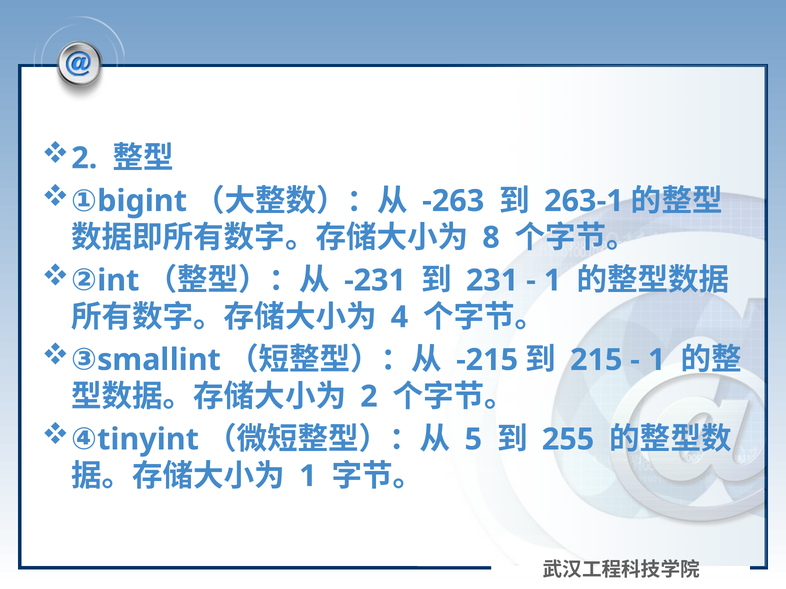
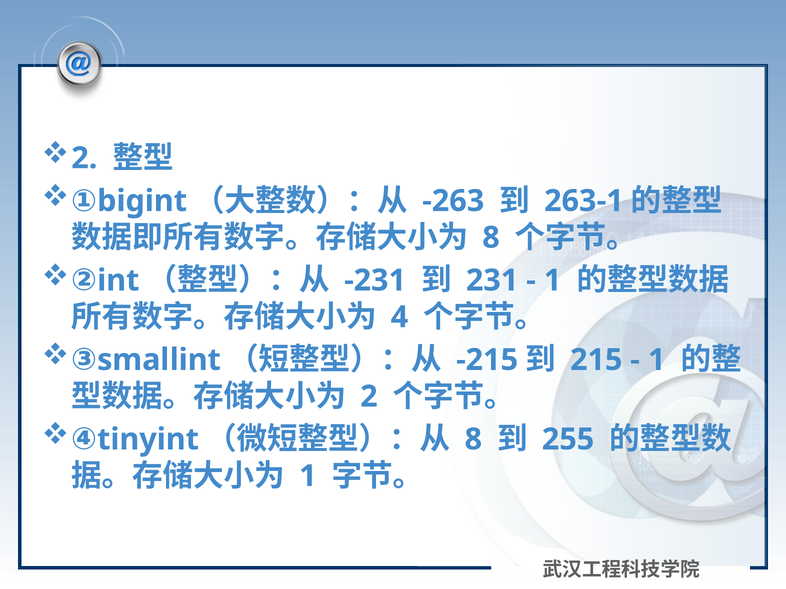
5: 5 -> 8 (473, 440)
